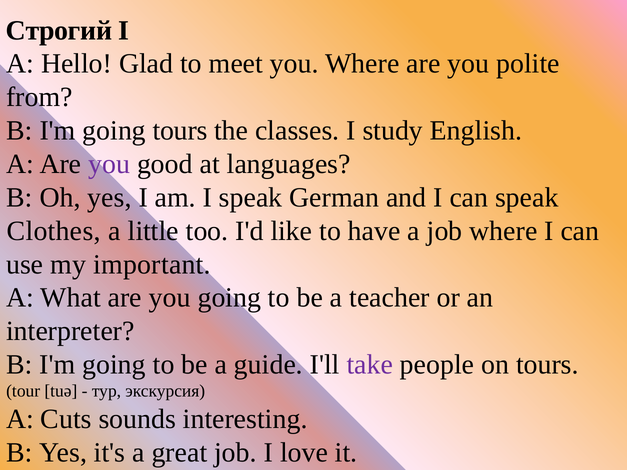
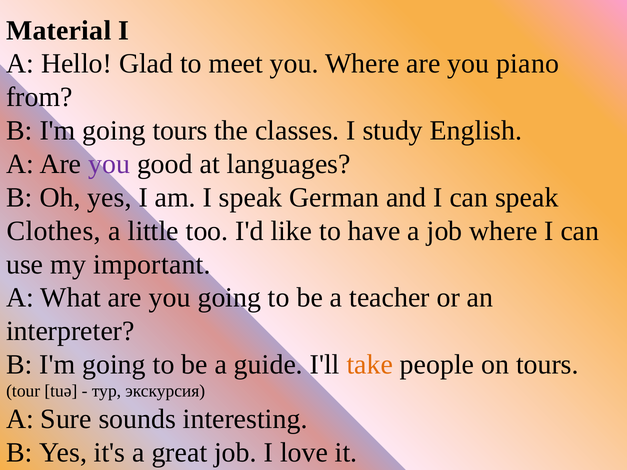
Строгий: Строгий -> Material (59, 30)
polite: polite -> piano (528, 64)
take colour: purple -> orange (370, 365)
Cuts: Cuts -> Sure (66, 419)
